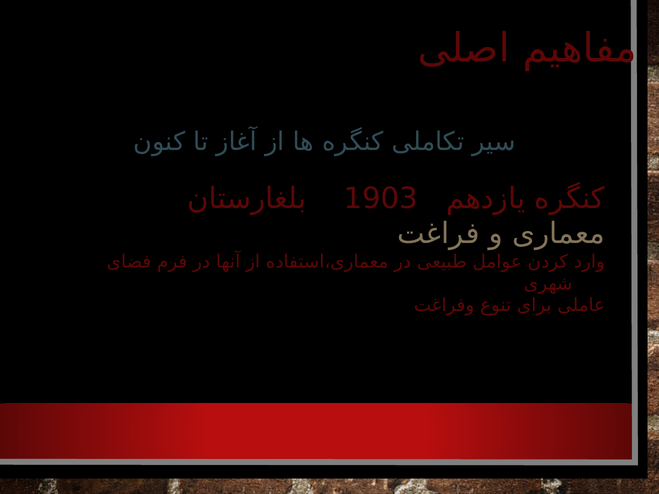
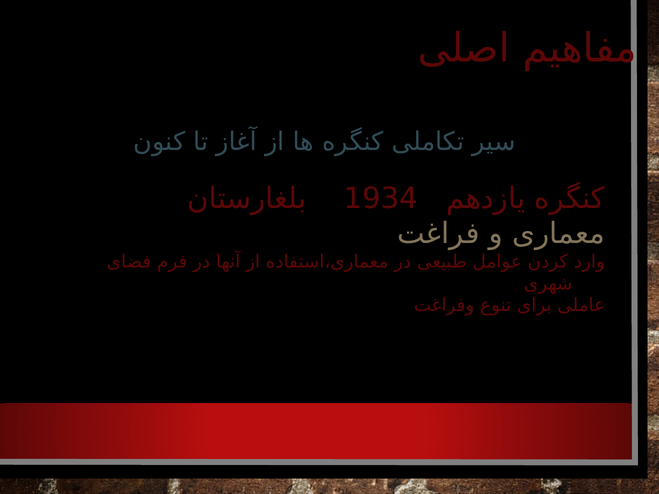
1903: 1903 -> 1934 (381, 199)
